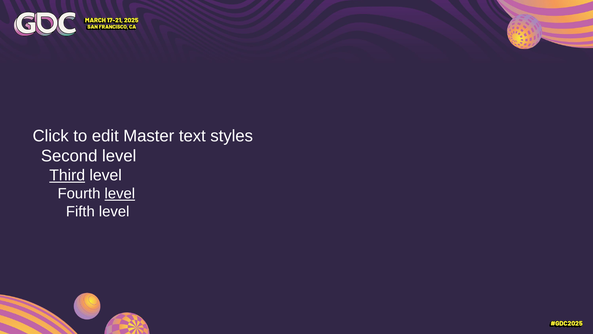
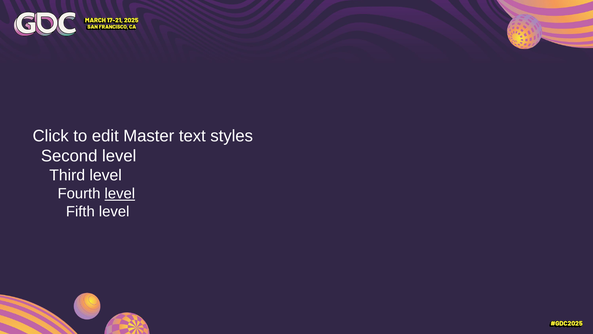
Third underline: present -> none (67, 175)
